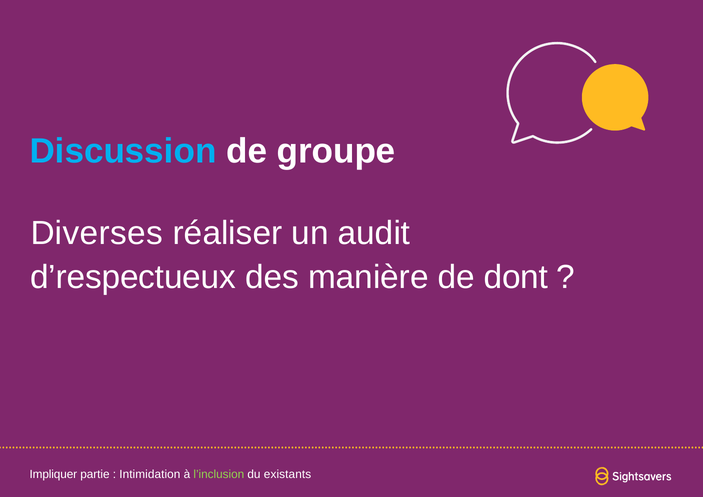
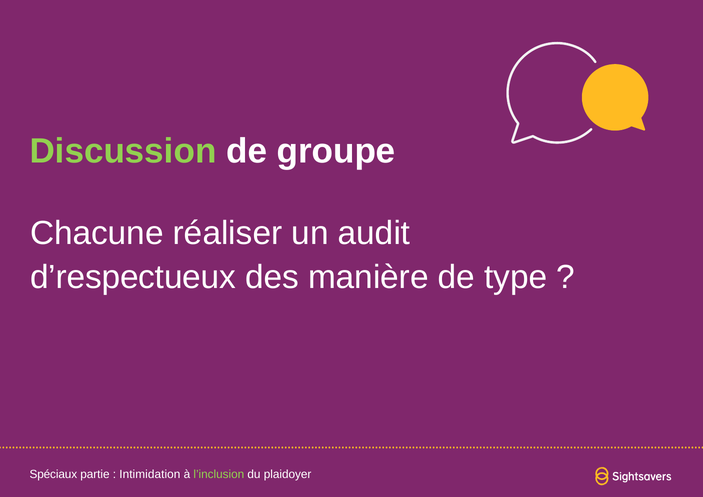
Discussion colour: light blue -> light green (123, 151)
Diverses: Diverses -> Chacune (97, 233)
dont: dont -> type (516, 277)
Impliquer: Impliquer -> Spéciaux (53, 474)
existants: existants -> plaidoyer (288, 474)
